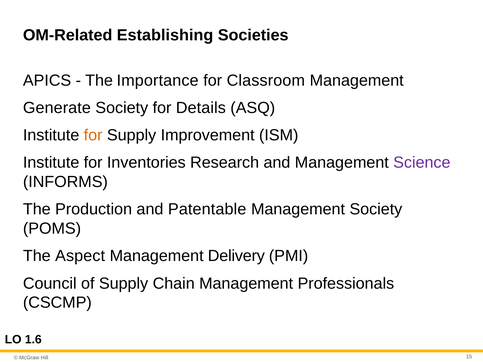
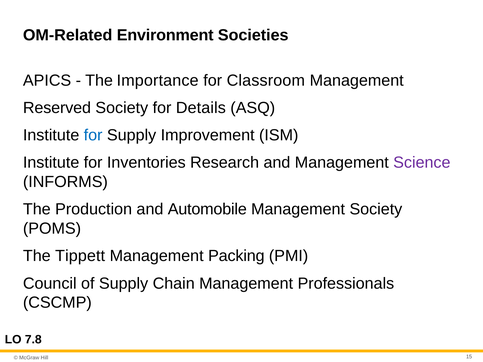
Establishing: Establishing -> Environment (165, 35)
Generate: Generate -> Reserved (57, 108)
for colour: orange -> blue (93, 135)
Patentable: Patentable -> Automobile (207, 209)
Aspect: Aspect -> Tippett (80, 256)
Delivery: Delivery -> Packing (236, 256)
1.6: 1.6 -> 7.8 (33, 340)
